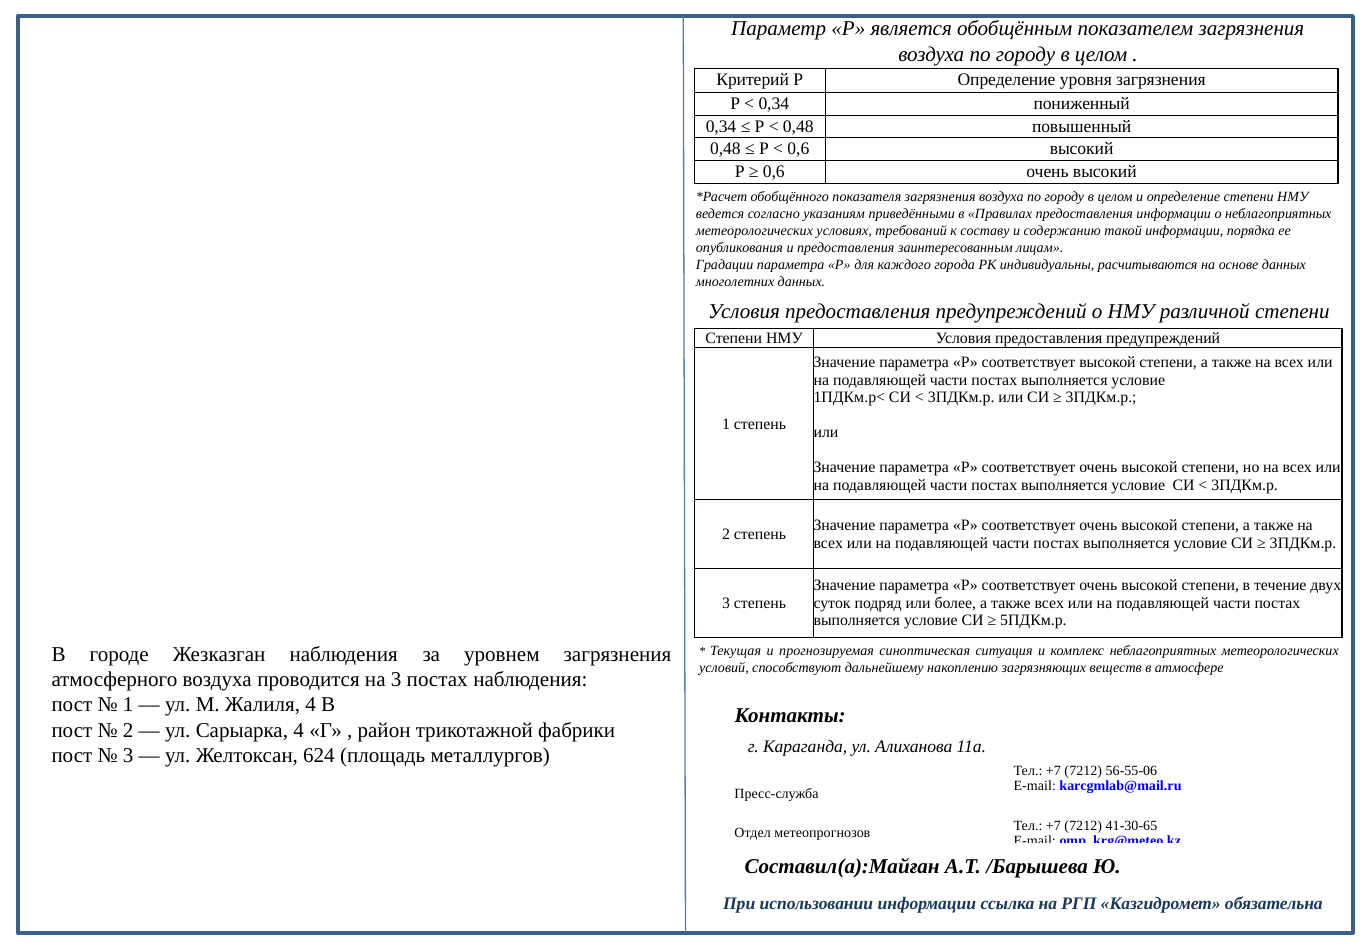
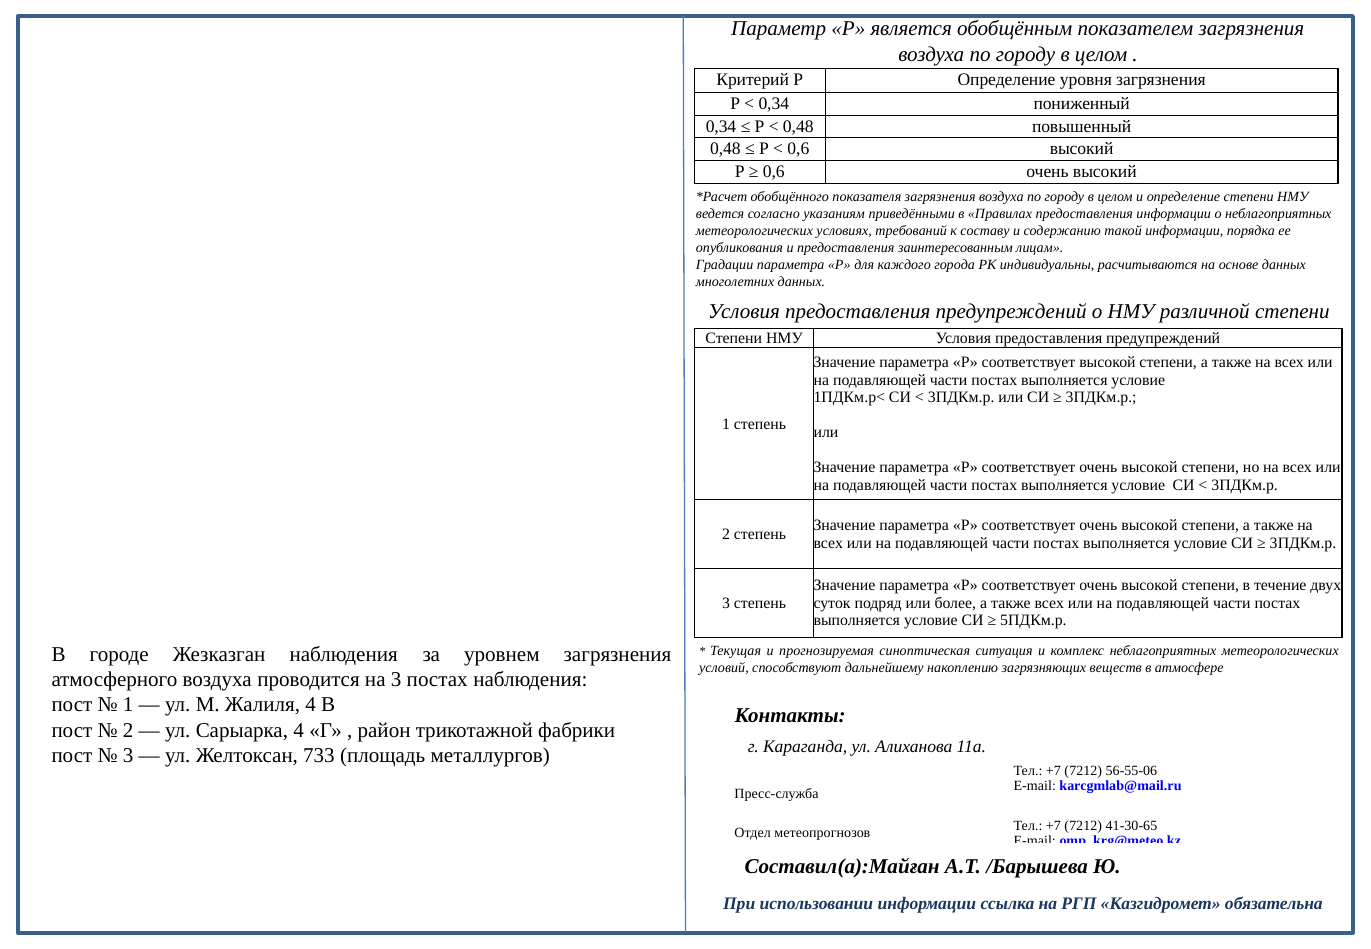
624: 624 -> 733 (319, 756)
